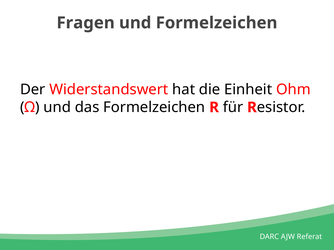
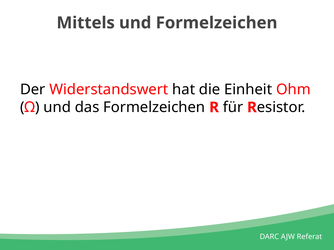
Fragen: Fragen -> Mittels (86, 23)
